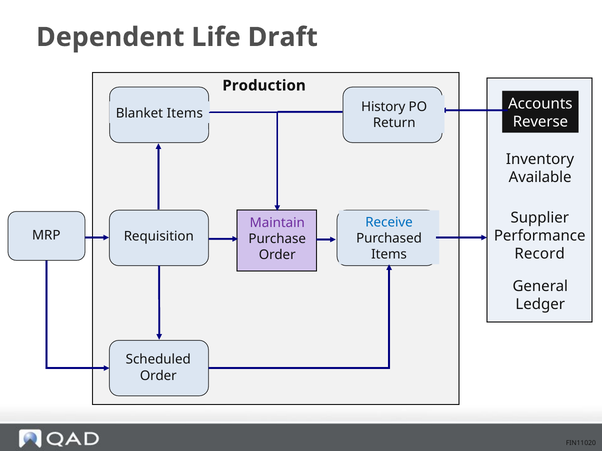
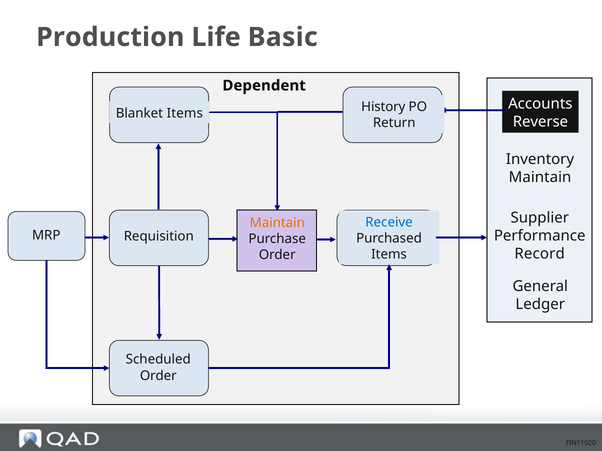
Dependent: Dependent -> Production (110, 37)
Draft: Draft -> Basic (283, 37)
Production: Production -> Dependent (264, 86)
Available: Available -> Maintain (540, 177)
Maintain colour: purple -> orange (277, 223)
